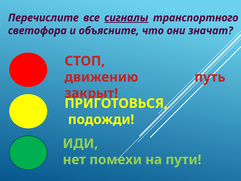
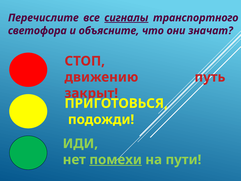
помехи underline: none -> present (116, 159)
